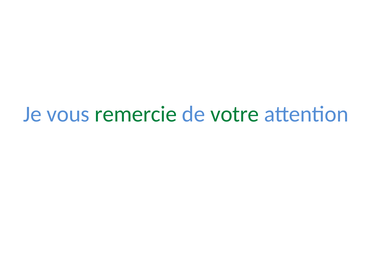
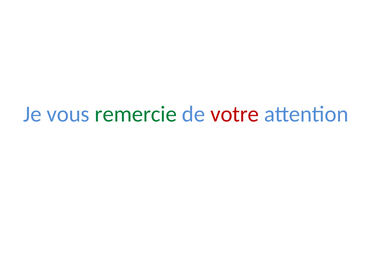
votre colour: green -> red (235, 114)
